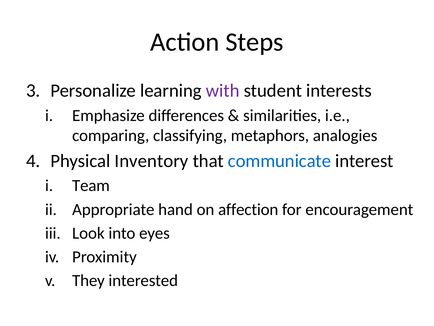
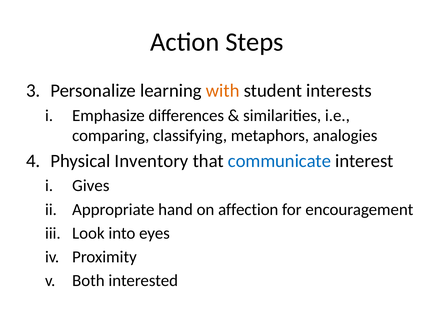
with colour: purple -> orange (223, 91)
Team: Team -> Gives (91, 185)
They: They -> Both (88, 280)
